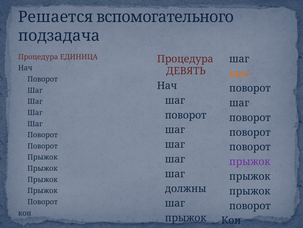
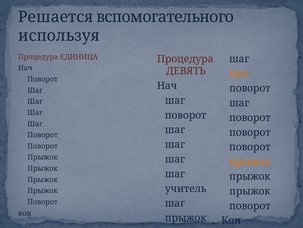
подзадача: подзадача -> используя (59, 36)
прыжок colour: purple -> orange (250, 161)
должны: должны -> учитель (186, 188)
